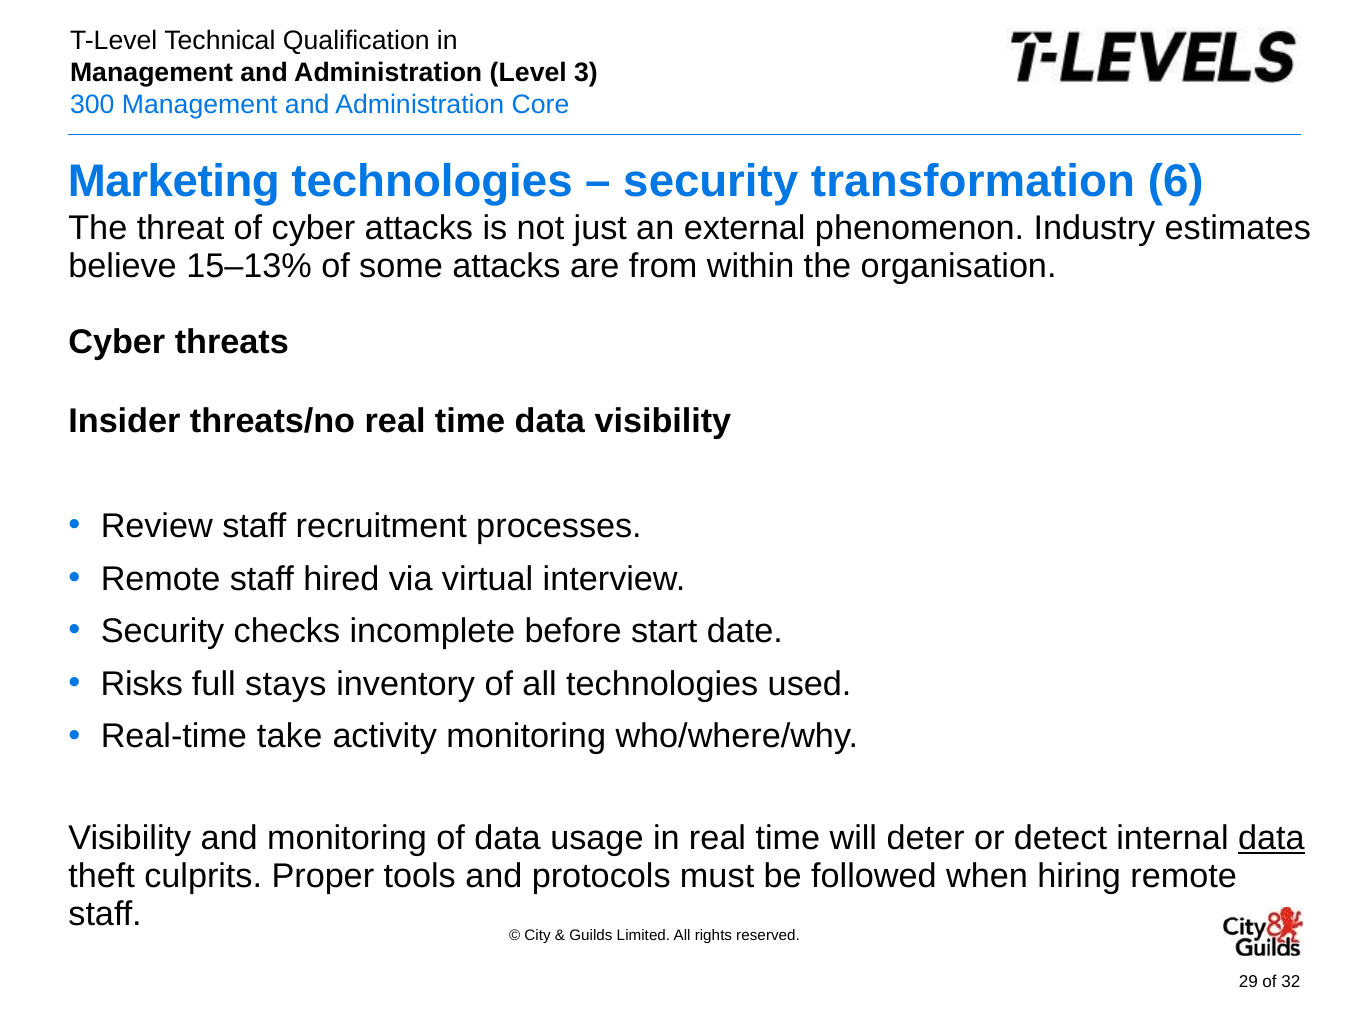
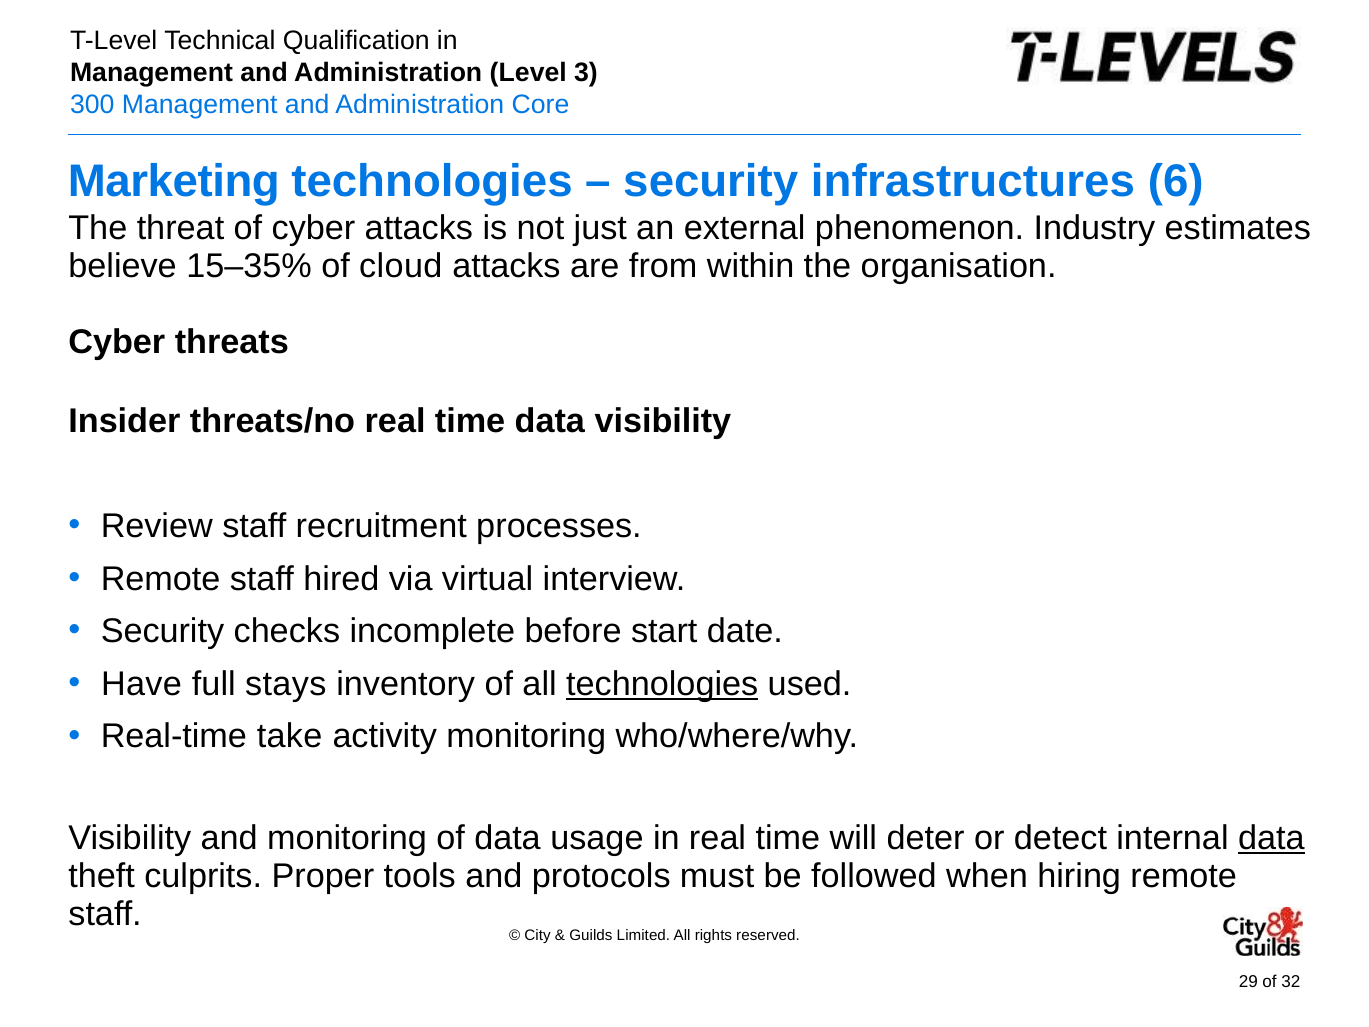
transformation: transformation -> infrastructures (973, 182)
15–13%: 15–13% -> 15–35% (249, 266)
some: some -> cloud (401, 266)
Risks: Risks -> Have (141, 684)
technologies underline: none -> present (662, 684)
